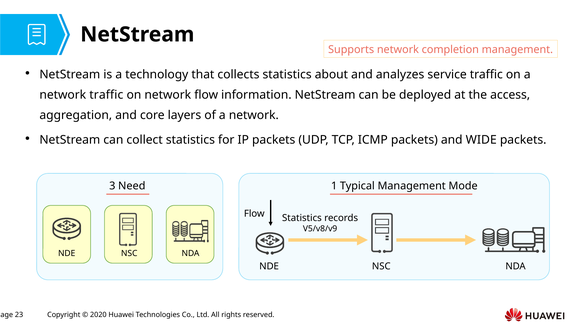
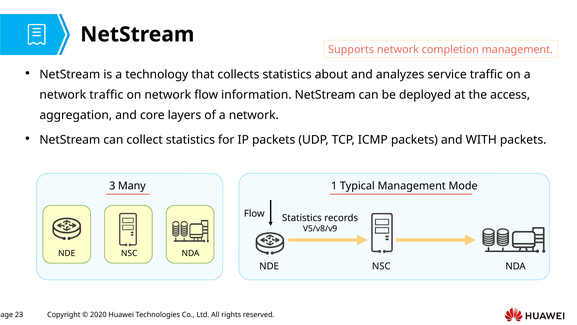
WIDE: WIDE -> WITH (481, 140)
Need: Need -> Many (132, 186)
